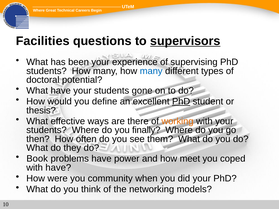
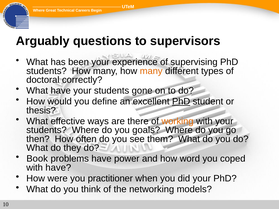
Facilities: Facilities -> Arguably (43, 41)
supervisors underline: present -> none (185, 41)
many colour: blue -> orange (151, 71)
potential: potential -> correctly (82, 80)
finally: finally -> goals (146, 130)
meet: meet -> word (190, 159)
community: community -> practitioner (110, 179)
